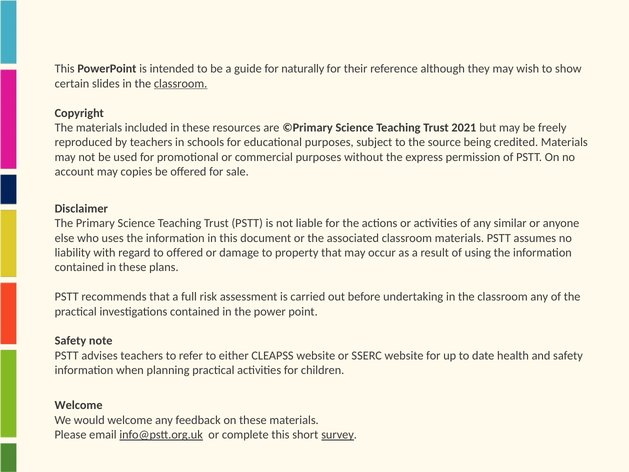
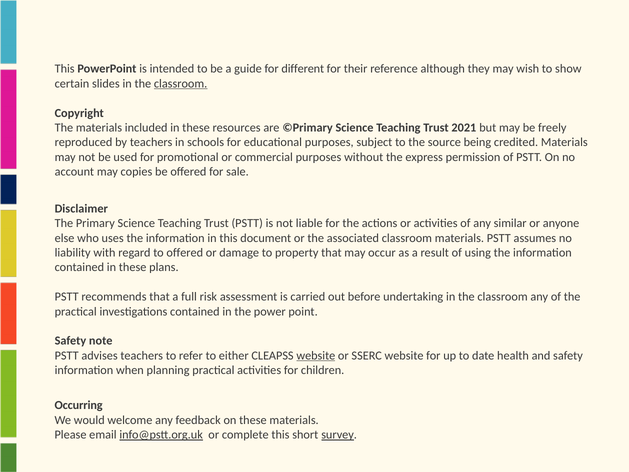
naturally: naturally -> different (303, 69)
website underline: none -> present (316, 355)
Welcome: Welcome -> Occurring (79, 405)
